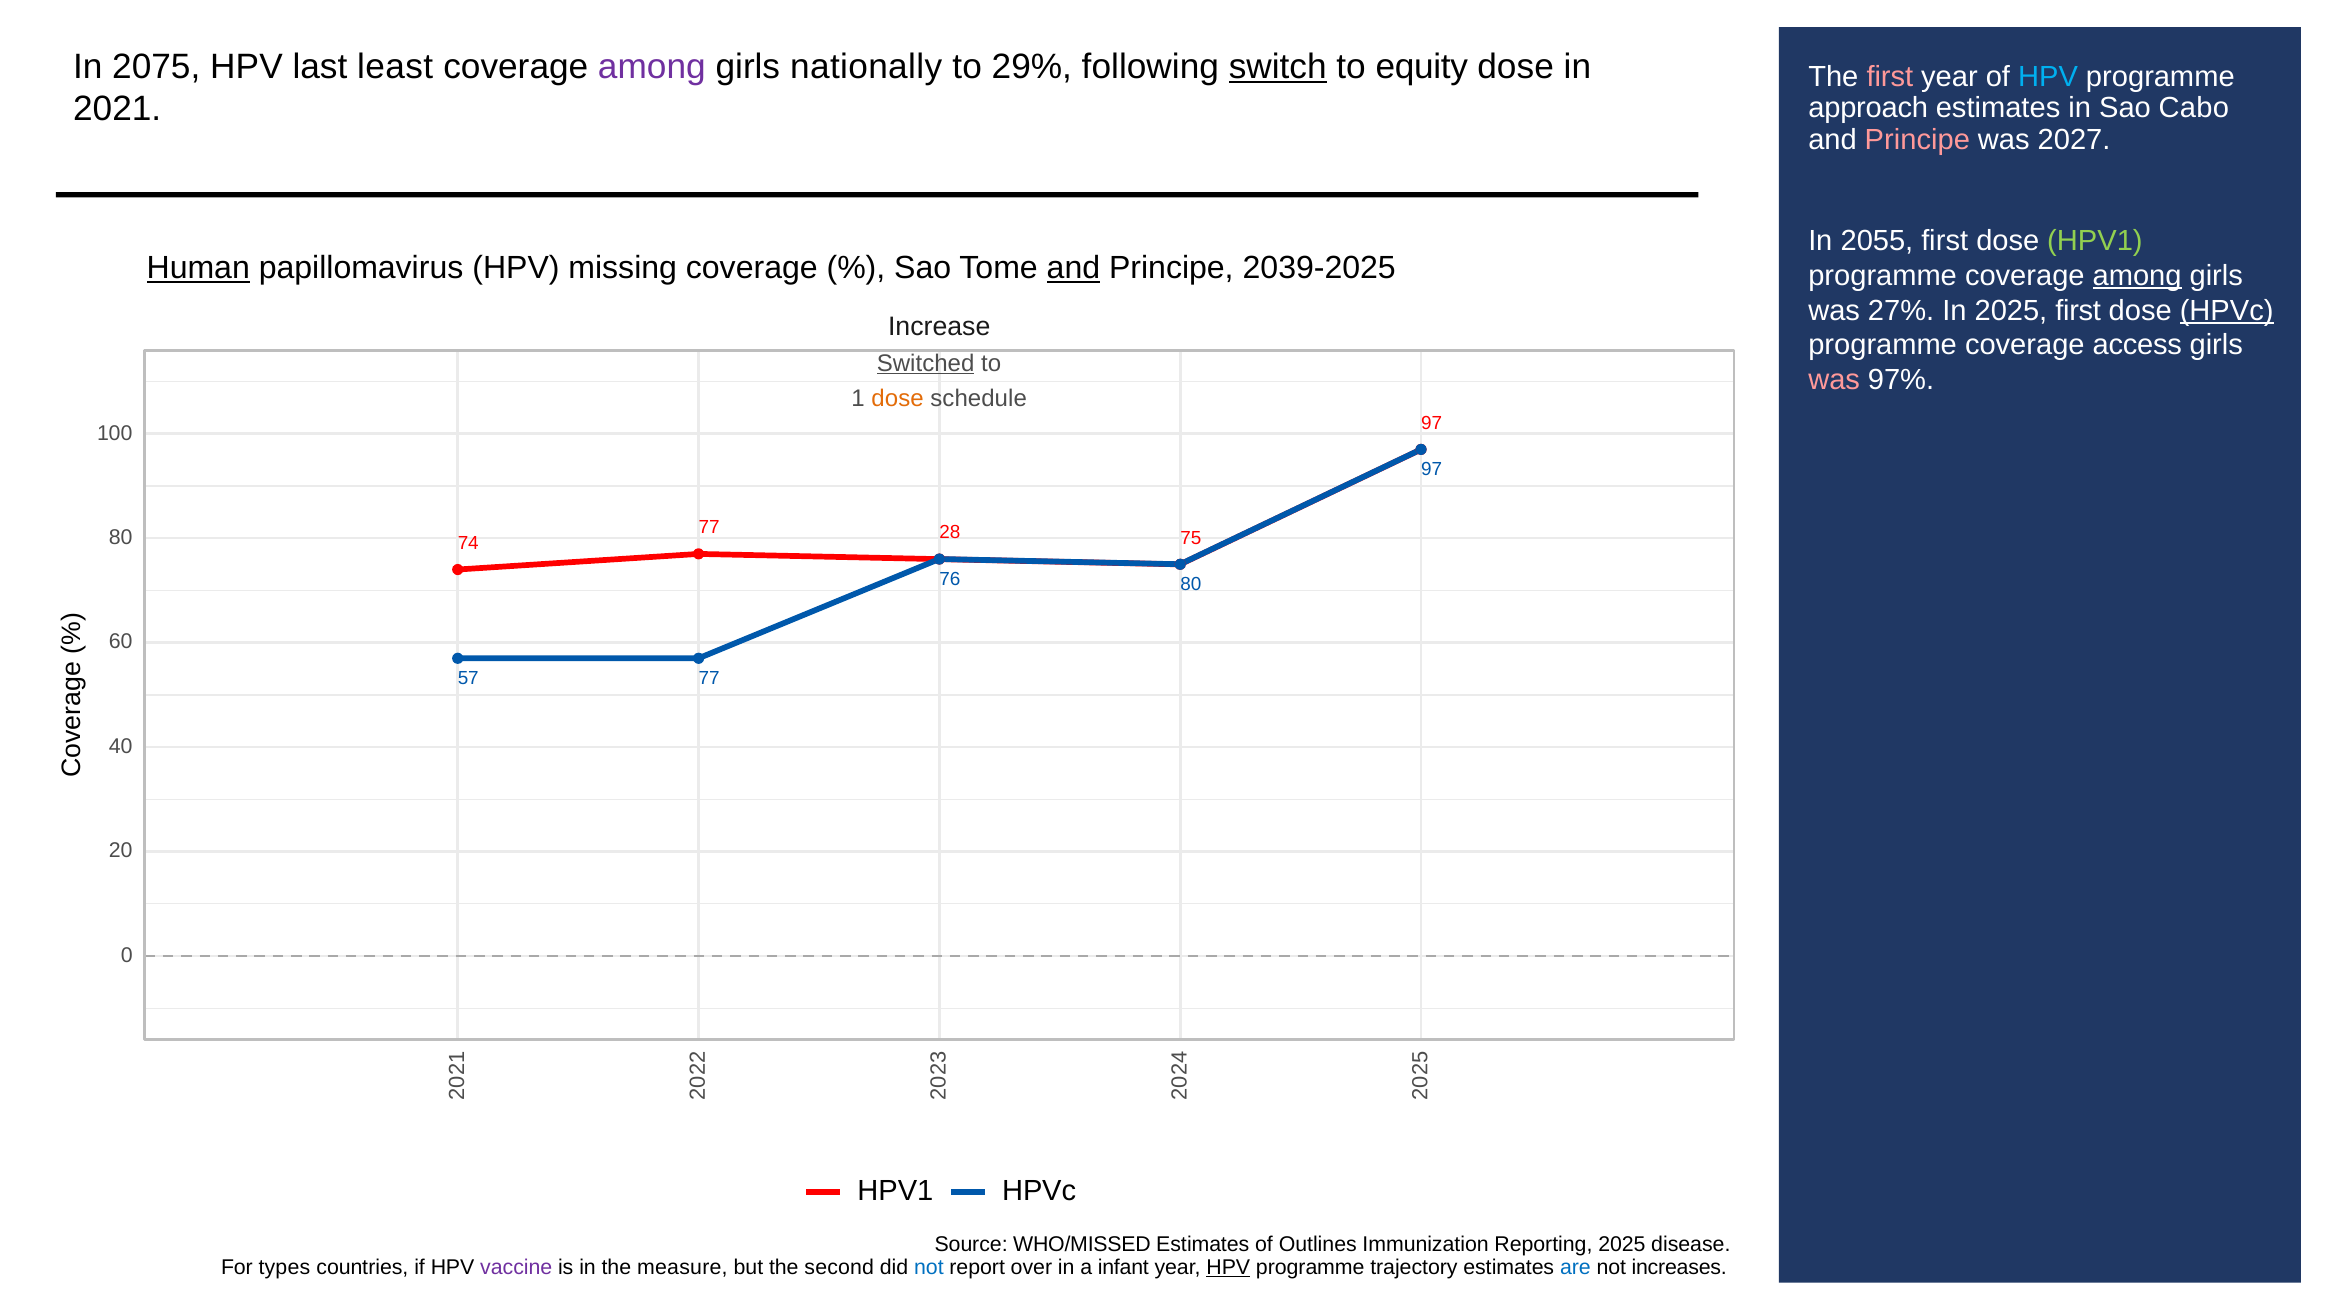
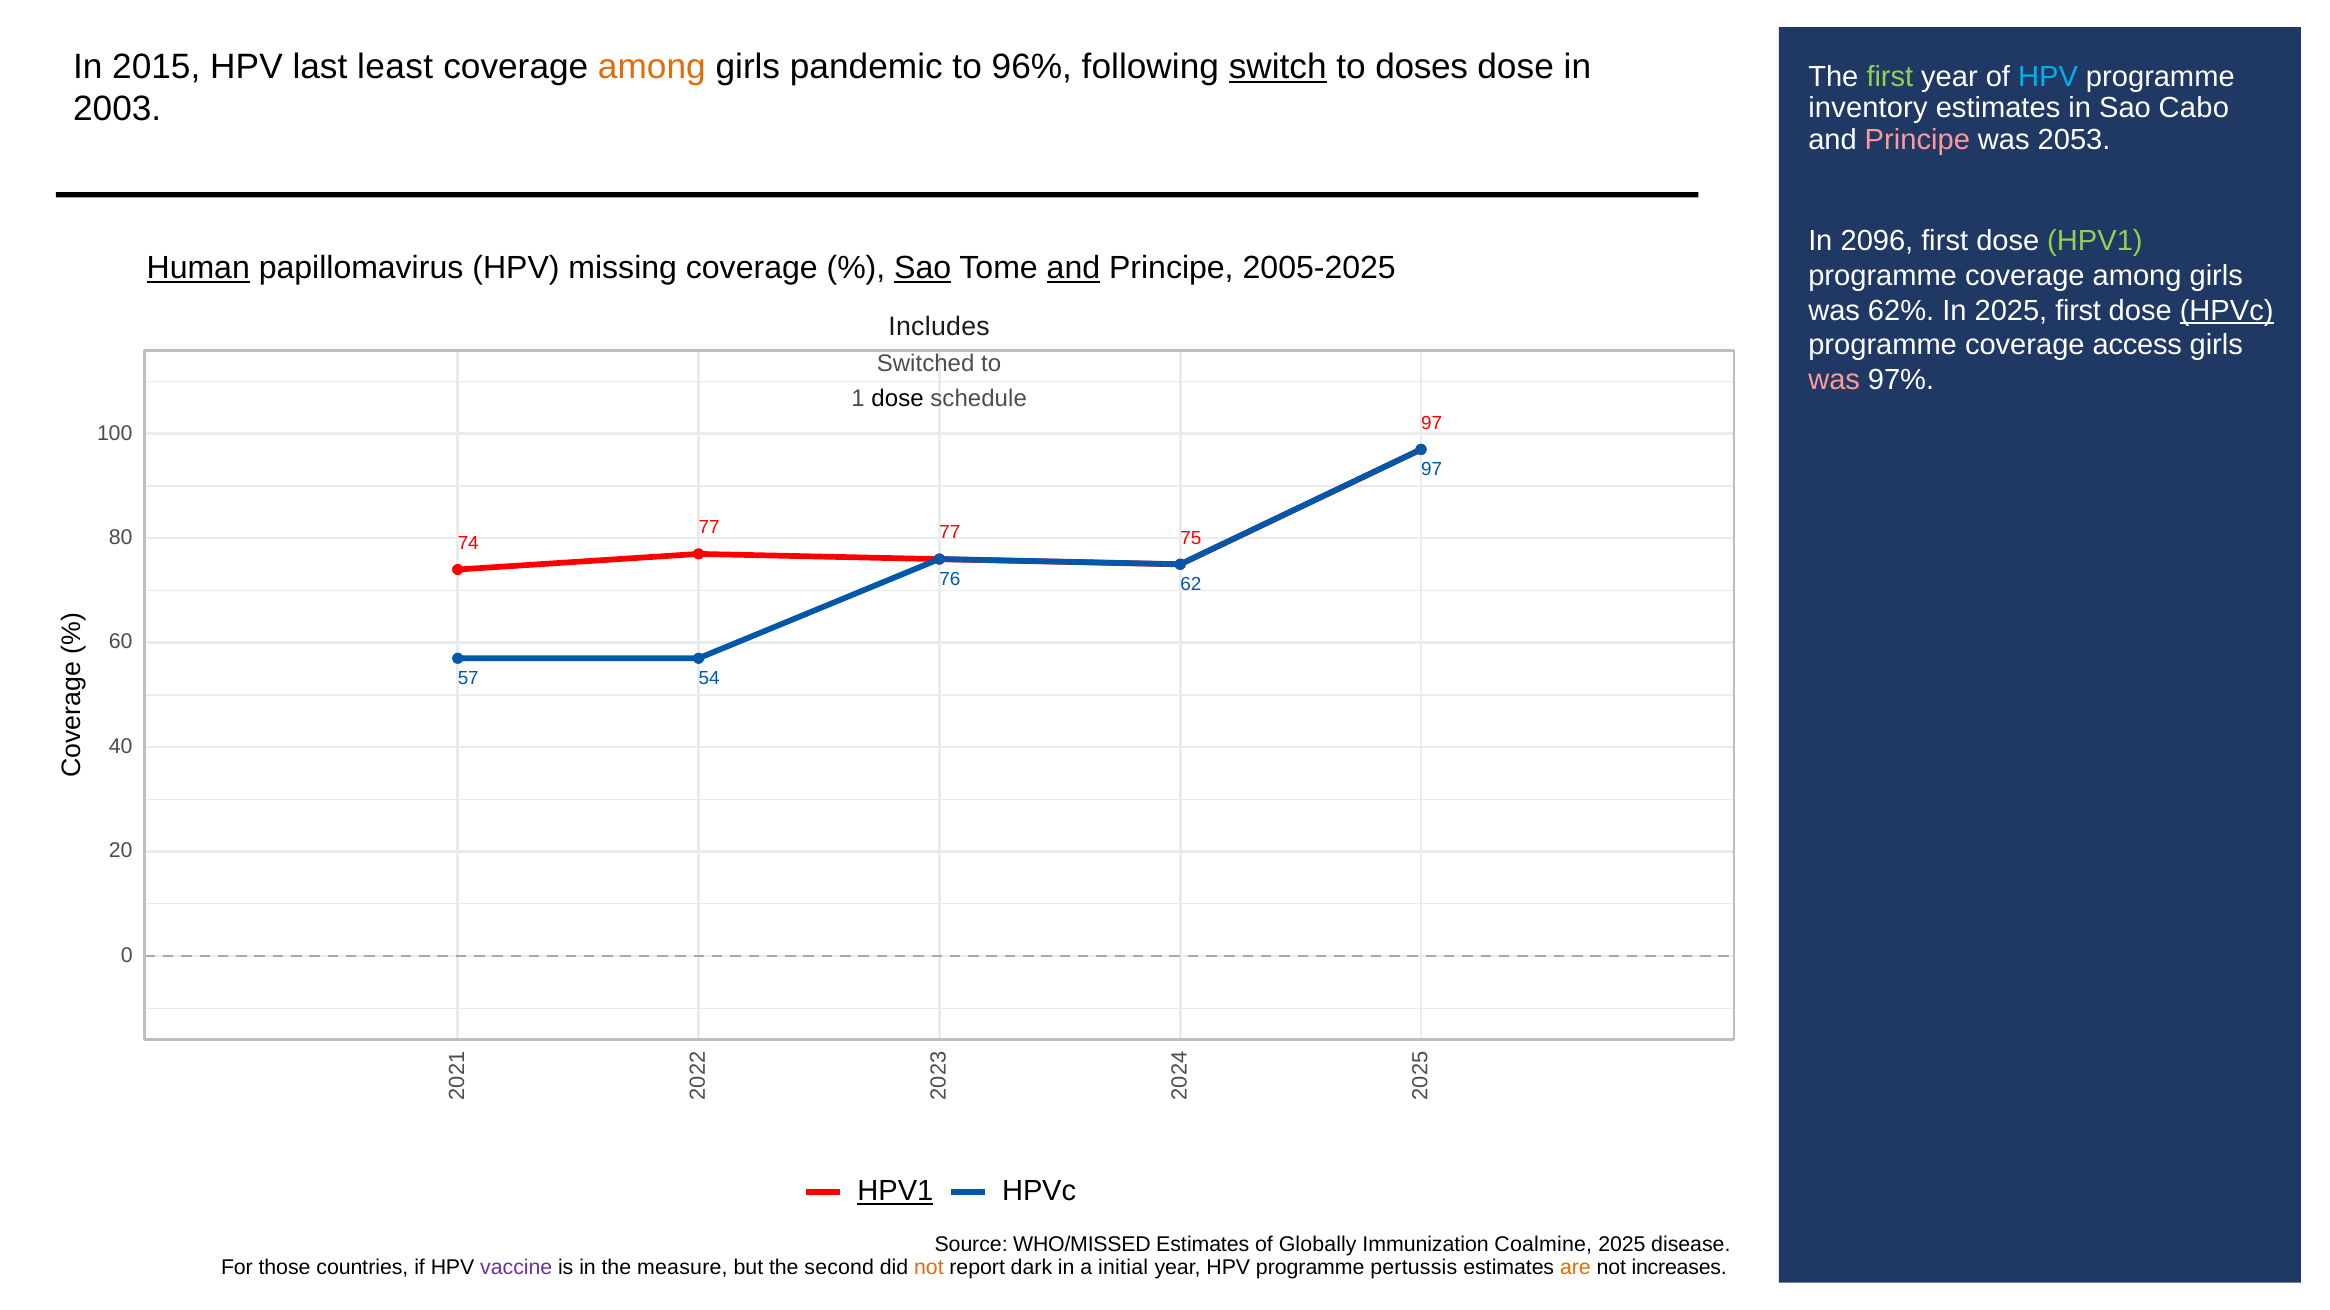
2075: 2075 -> 2015 (156, 67)
among colour: purple -> orange (652, 67)
nationally: nationally -> pandemic (866, 67)
29%: 29% -> 96% (1032, 67)
equity: equity -> doses (1422, 67)
first colour: pink -> light green (1890, 77)
2021: 2021 -> 2003 (117, 109)
approach: approach -> inventory (1868, 108)
2027: 2027 -> 2053 (2074, 139)
2055: 2055 -> 2096 (1877, 241)
Sao underline: none -> present (923, 268)
2039-2025: 2039-2025 -> 2005-2025 (1319, 268)
among underline: present -> none (2137, 276)
27%: 27% -> 62% (1901, 311)
Increase: Increase -> Includes (939, 326)
Switched underline: present -> none (926, 363)
dose colour: orange -> black (898, 398)
77 28: 28 -> 77 (950, 533)
76 80: 80 -> 62 (1191, 584)
57 77: 77 -> 54 (709, 678)
HPV1 underline: none -> present (895, 1192)
Outlines: Outlines -> Globally (1318, 1245)
Reporting: Reporting -> Coalmine (1543, 1245)
types: types -> those (285, 1268)
not colour: blue -> orange (929, 1268)
over: over -> dark (1031, 1268)
infant: infant -> initial (1123, 1268)
HPV underline: present -> none (1228, 1268)
trajectory: trajectory -> pertussis (1414, 1268)
are colour: blue -> orange (1575, 1268)
